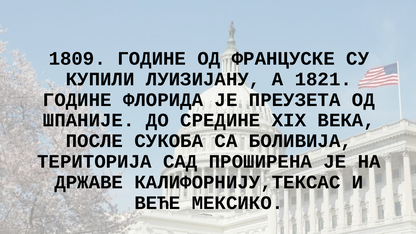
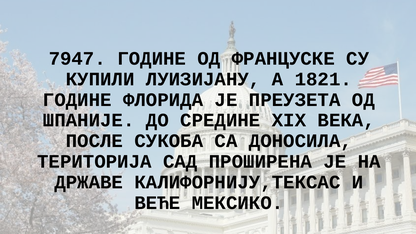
1809: 1809 -> 7947 (77, 59)
БОЛИВИЈА: БОЛИВИЈА -> ДОНОСИЛА (300, 141)
